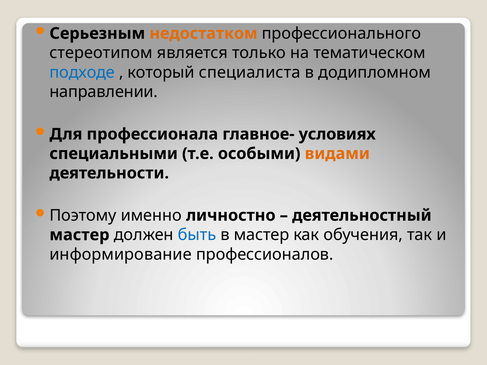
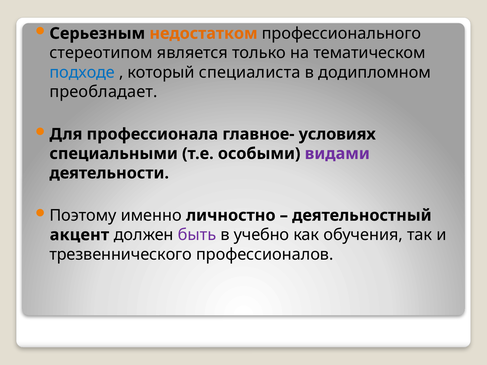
направлении: направлении -> преобладает (104, 92)
видами colour: orange -> purple (337, 154)
мастер: мастер -> акцент (79, 235)
быть colour: blue -> purple (197, 235)
в мастер: мастер -> учебно (262, 235)
информирование: информирование -> трезвеннического (121, 254)
